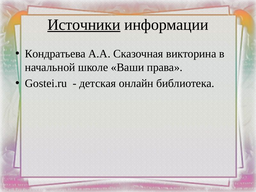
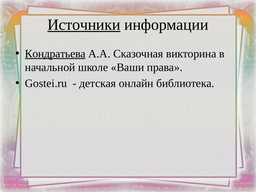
Кондратьева underline: none -> present (55, 54)
